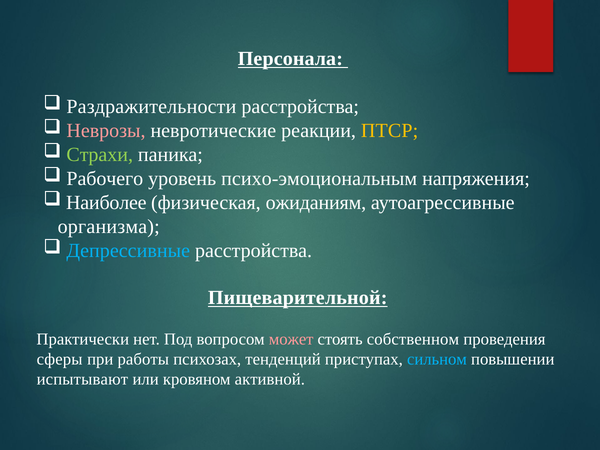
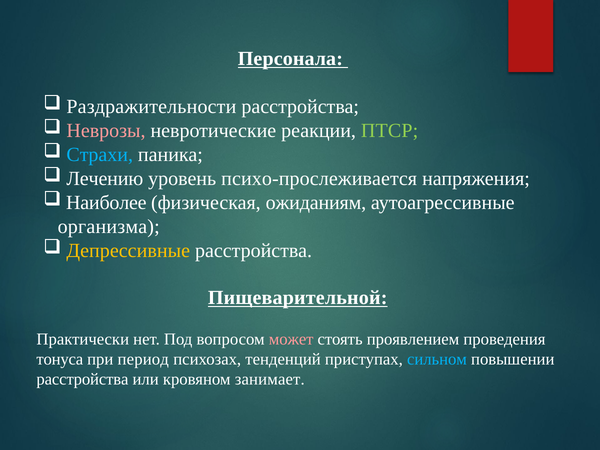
ПТСР colour: yellow -> light green (390, 131)
Страхи colour: light green -> light blue (100, 155)
Рабочего: Рабочего -> Лечению (105, 179)
психо-эмоциональным: психо-эмоциональным -> психо-прослеживается (319, 179)
Депрессивные colour: light blue -> yellow (128, 251)
собственном: собственном -> проявлением (413, 339)
сферы: сферы -> тонуса (60, 359)
работы: работы -> период (143, 359)
испытывают: испытывают -> расстройства (82, 379)
активной: активной -> занимает (270, 379)
